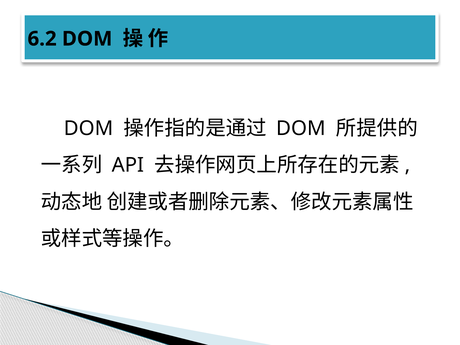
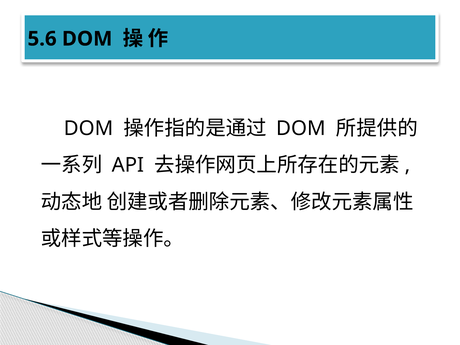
6.2: 6.2 -> 5.6 (42, 39)
